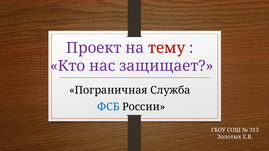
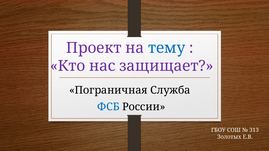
тему colour: red -> blue (167, 48)
